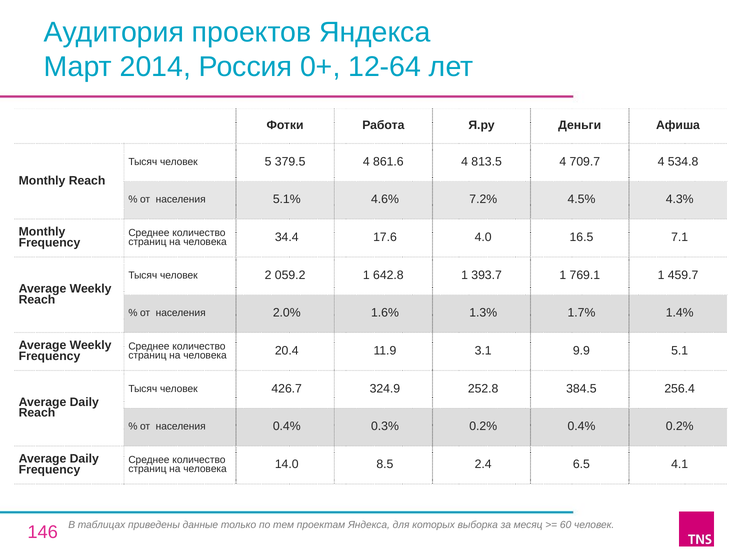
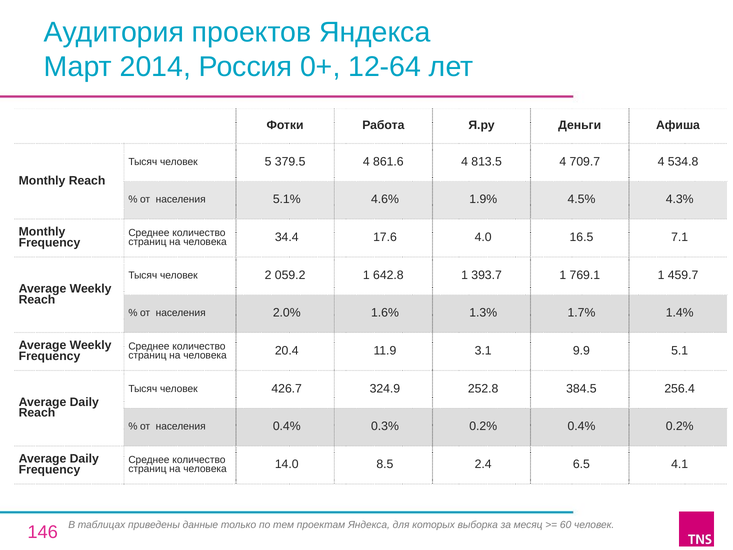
7.2%: 7.2% -> 1.9% (483, 199)
